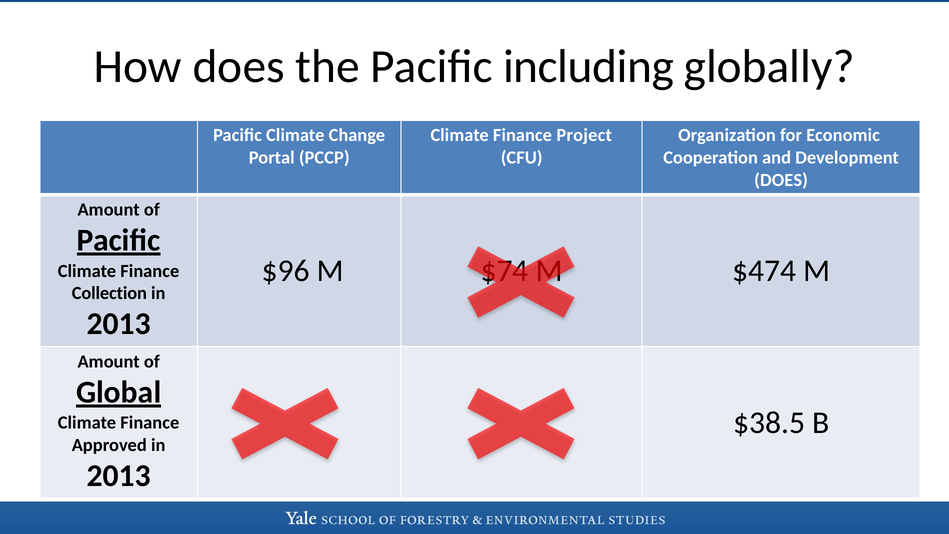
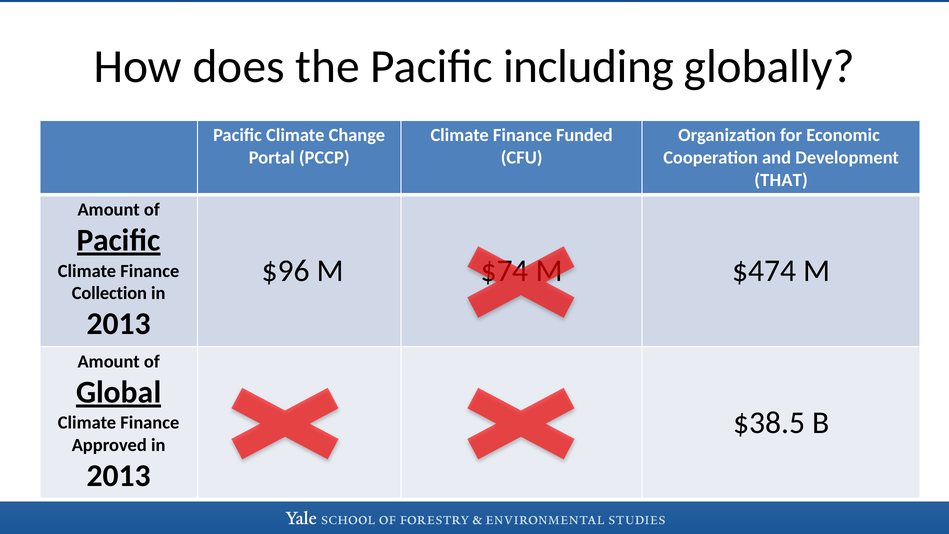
Project: Project -> Funded (584, 135)
DOES: DOES -> THAT (781, 180)
